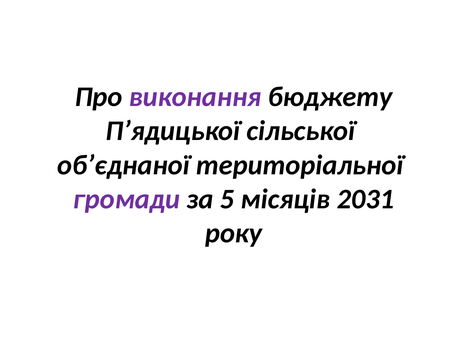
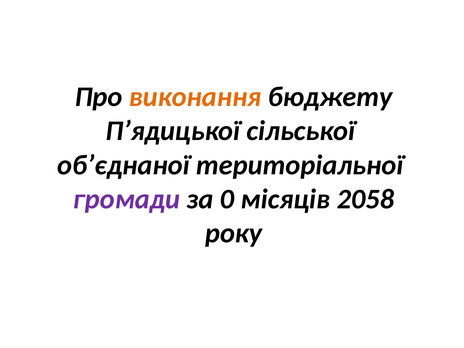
виконання colour: purple -> orange (195, 97)
5: 5 -> 0 (227, 199)
2031: 2031 -> 2058 (365, 199)
